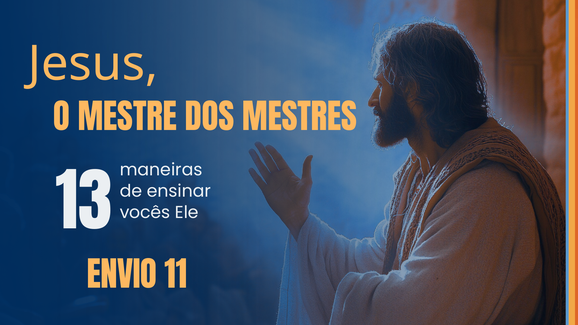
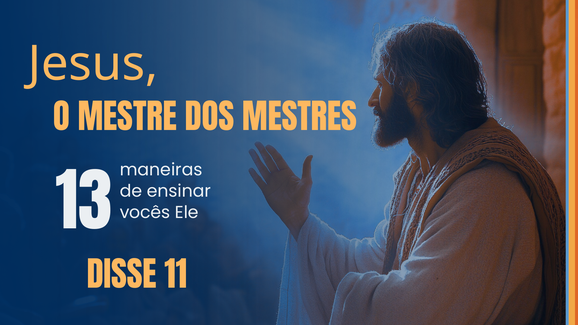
ENVIO: ENVIO -> DISSE (122, 277)
